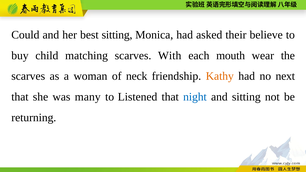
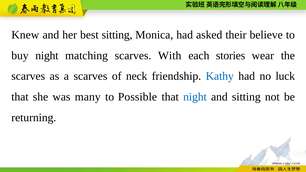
Could: Could -> Knew (25, 35)
buy child: child -> night (47, 56)
mouth: mouth -> stories (231, 56)
a woman: woman -> scarves (90, 76)
Kathy colour: orange -> blue (220, 76)
next: next -> luck (285, 76)
Listened: Listened -> Possible (137, 97)
